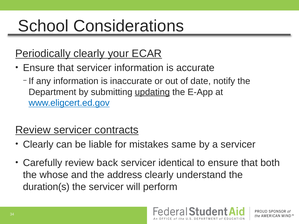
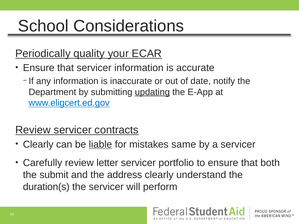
Periodically clearly: clearly -> quality (89, 54)
liable underline: none -> present (100, 144)
back: back -> letter (107, 163)
identical: identical -> portfolio (176, 163)
whose: whose -> submit (54, 175)
